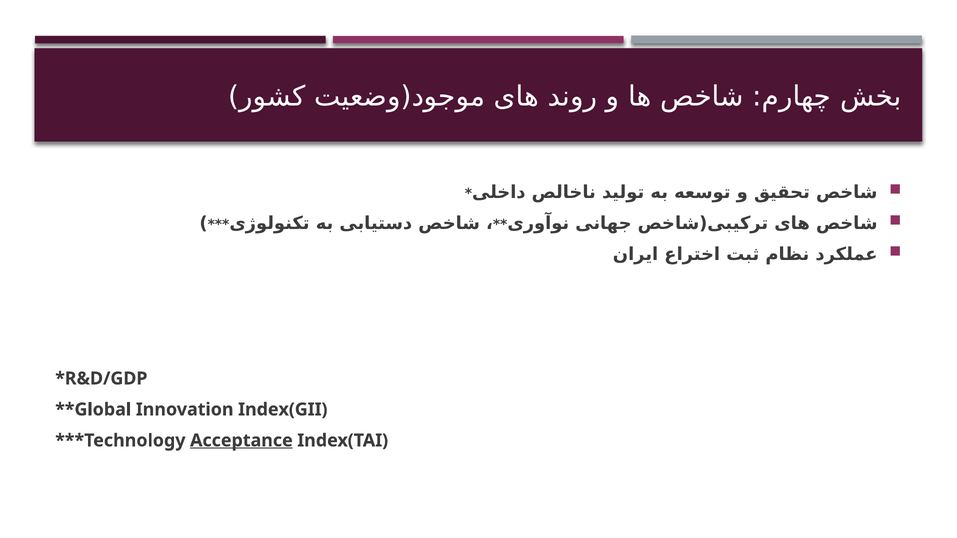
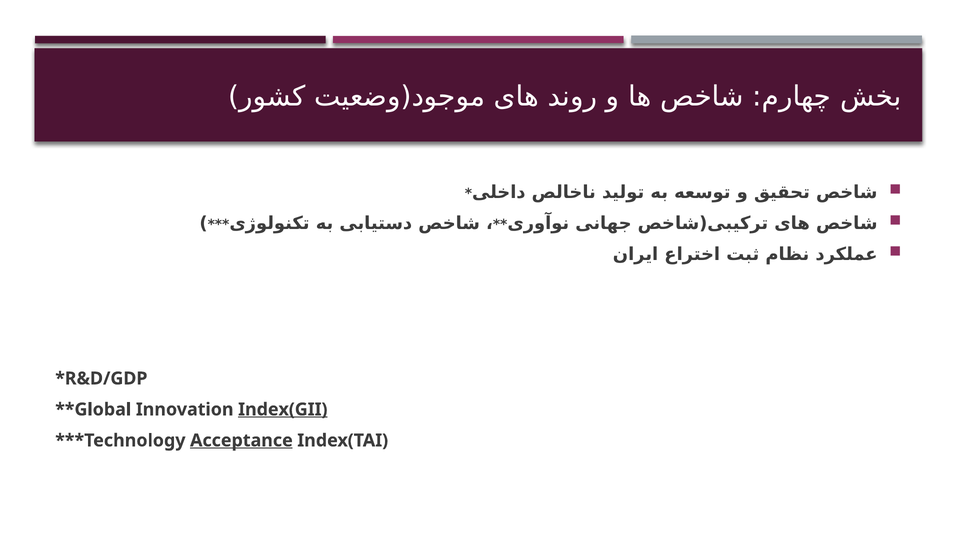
Index(GII underline: none -> present (283, 410)
